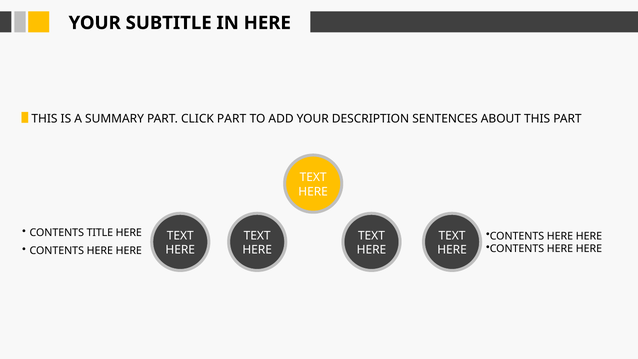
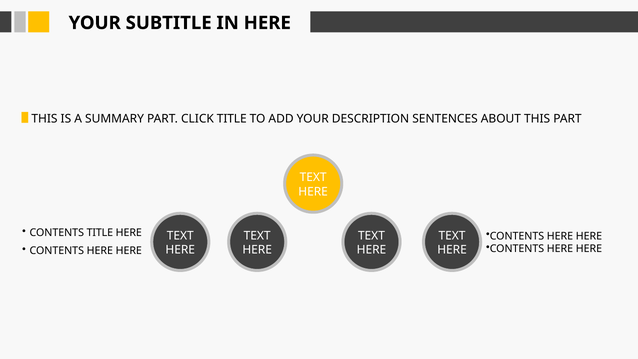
CLICK PART: PART -> TITLE (232, 119)
